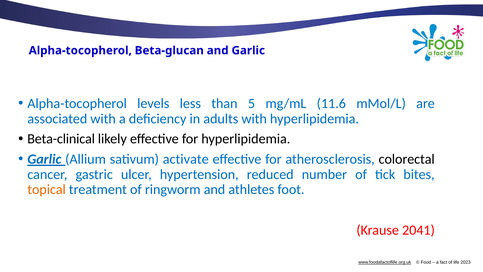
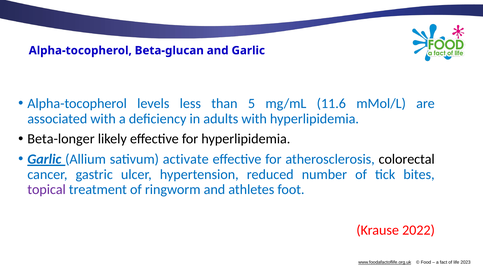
Beta-clinical: Beta-clinical -> Beta-longer (61, 139)
topical colour: orange -> purple (47, 189)
2041: 2041 -> 2022 (418, 230)
